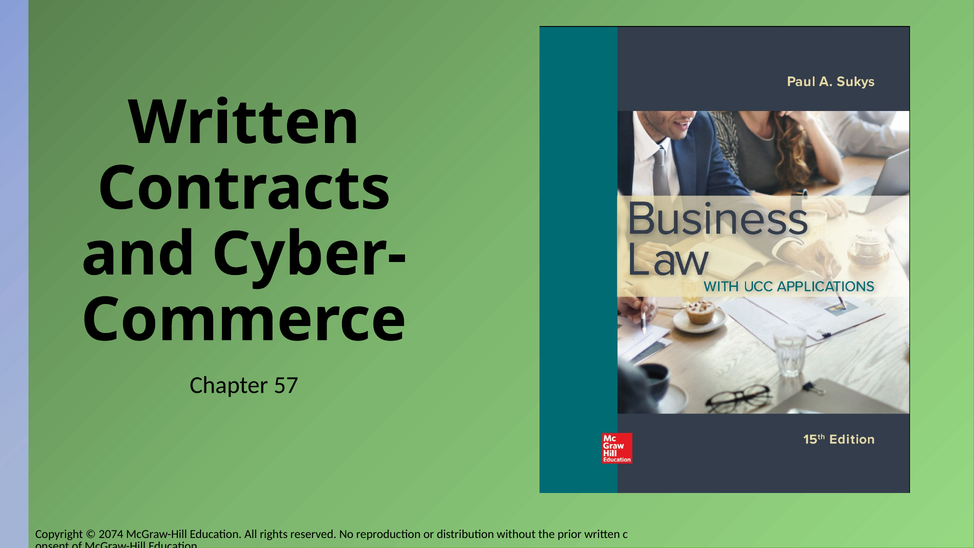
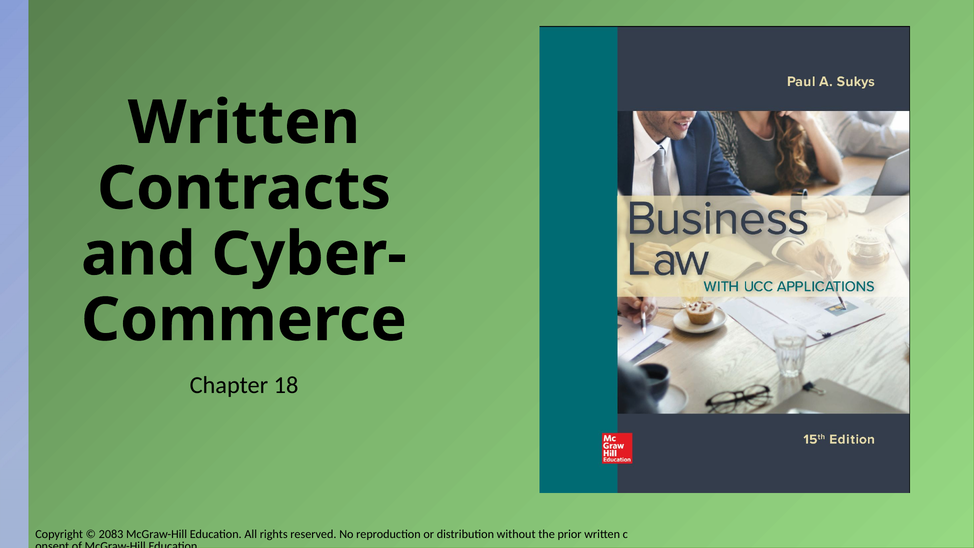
57: 57 -> 18 (286, 385)
2074: 2074 -> 2083 (111, 534)
